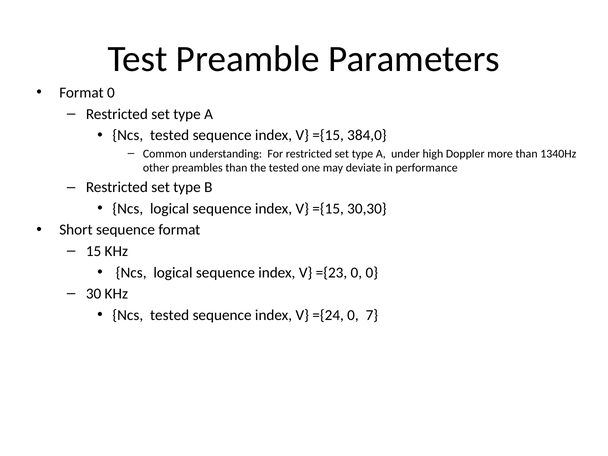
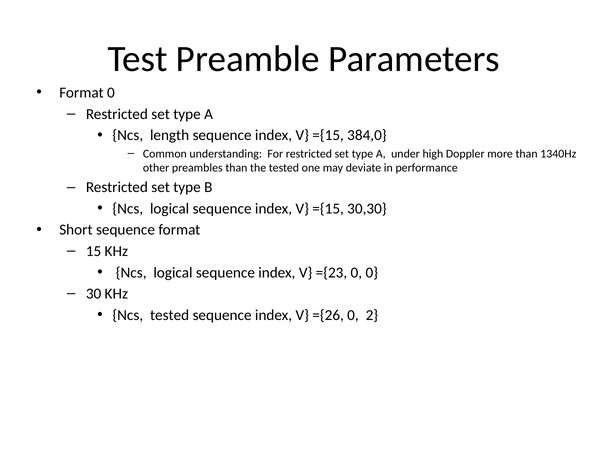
tested: tested -> length (170, 135)
={24: ={24 -> ={26 (328, 315)
7: 7 -> 2 (372, 315)
